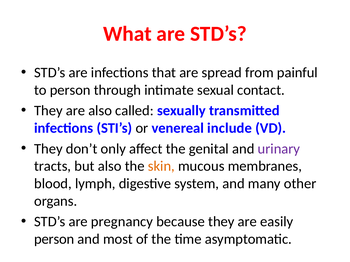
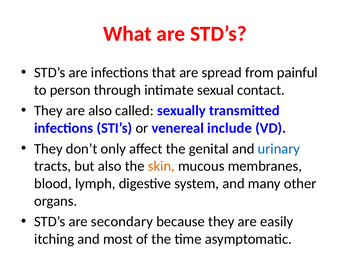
urinary colour: purple -> blue (279, 149)
pregnancy: pregnancy -> secondary (122, 222)
person: person -> itching (54, 240)
